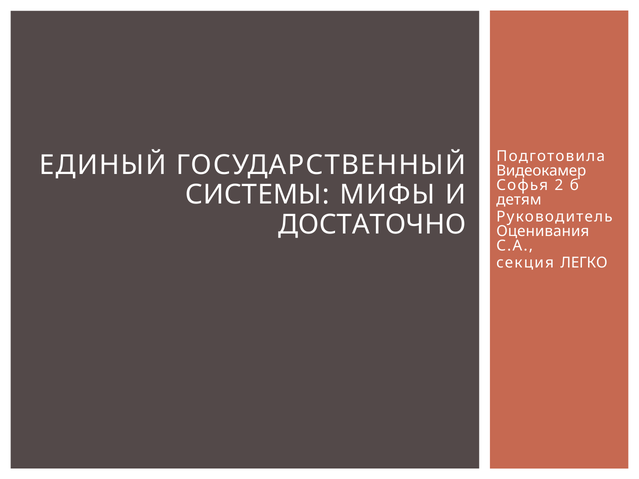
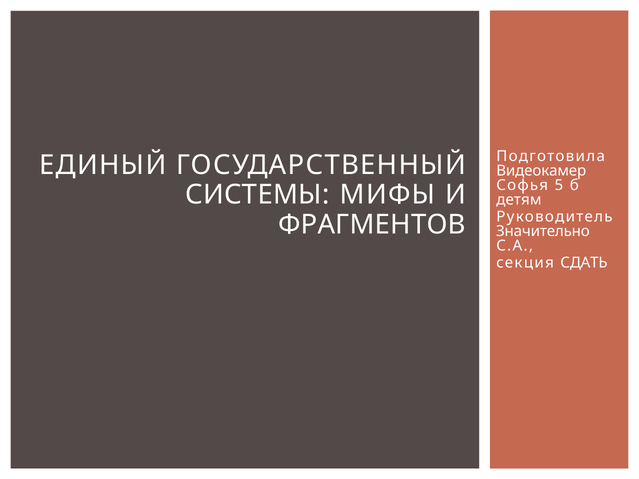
2: 2 -> 5 (559, 185)
ДОСТАТОЧНО: ДОСТАТОЧНО -> ФРАГМЕНТОВ (372, 225)
Оценивания: Оценивания -> Значительно (543, 231)
ЛЕГКО: ЛЕГКО -> СДАТЬ (584, 263)
